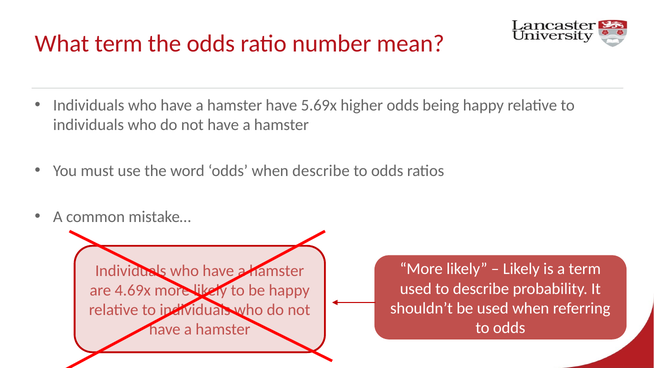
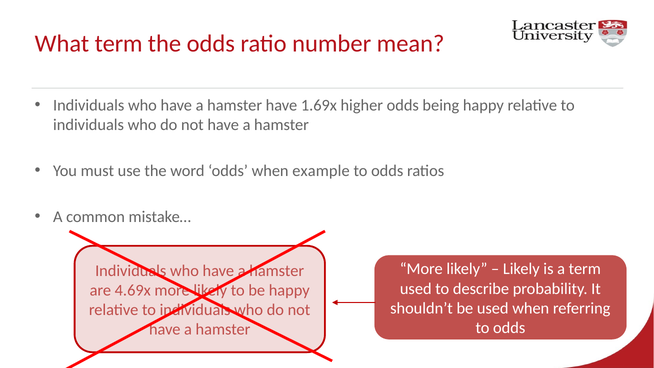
5.69x: 5.69x -> 1.69x (319, 105)
when describe: describe -> example (321, 171)
